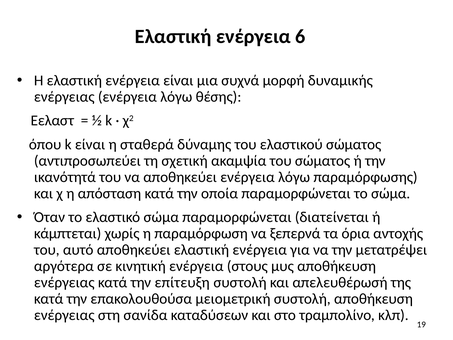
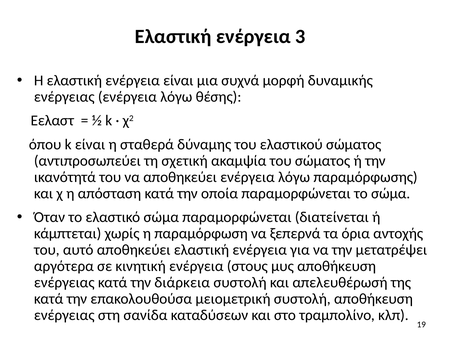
6: 6 -> 3 (300, 36)
επίτευξη: επίτευξη -> διάρκεια (182, 282)
